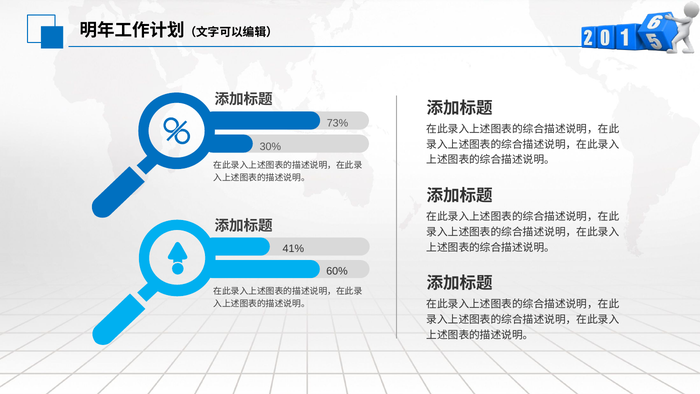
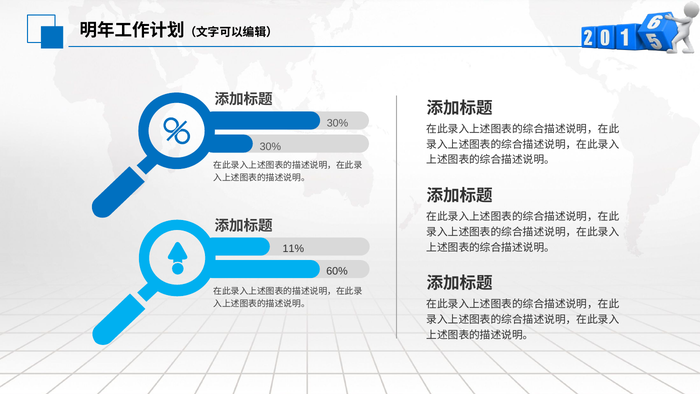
73%: 73% -> 30% (337, 123)
41%: 41% -> 11% (293, 248)
